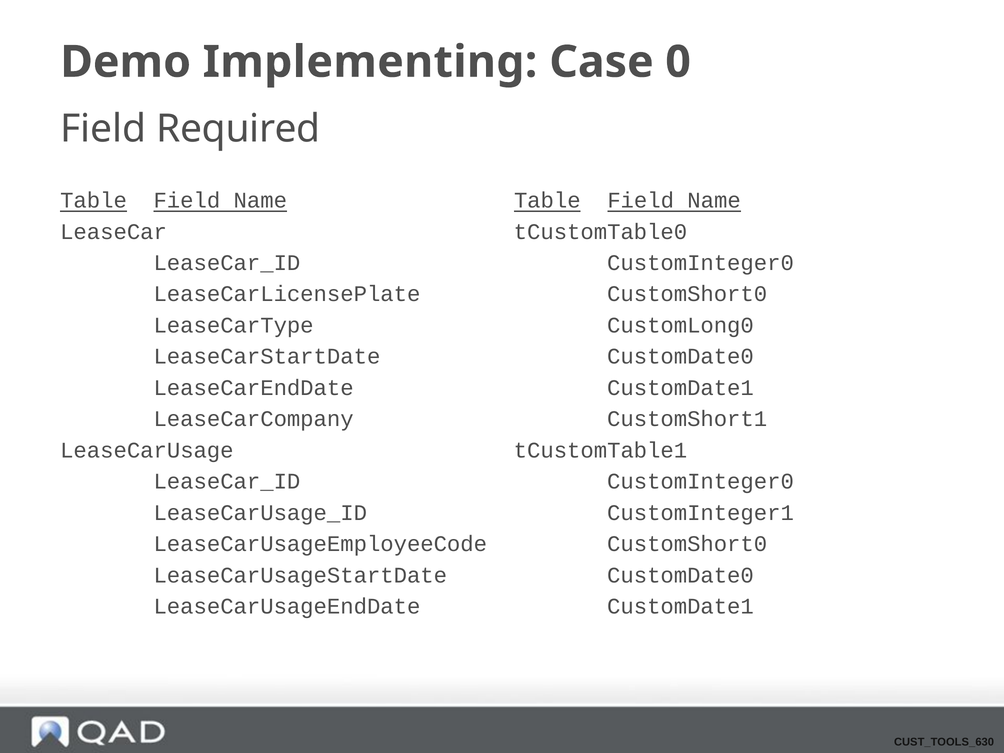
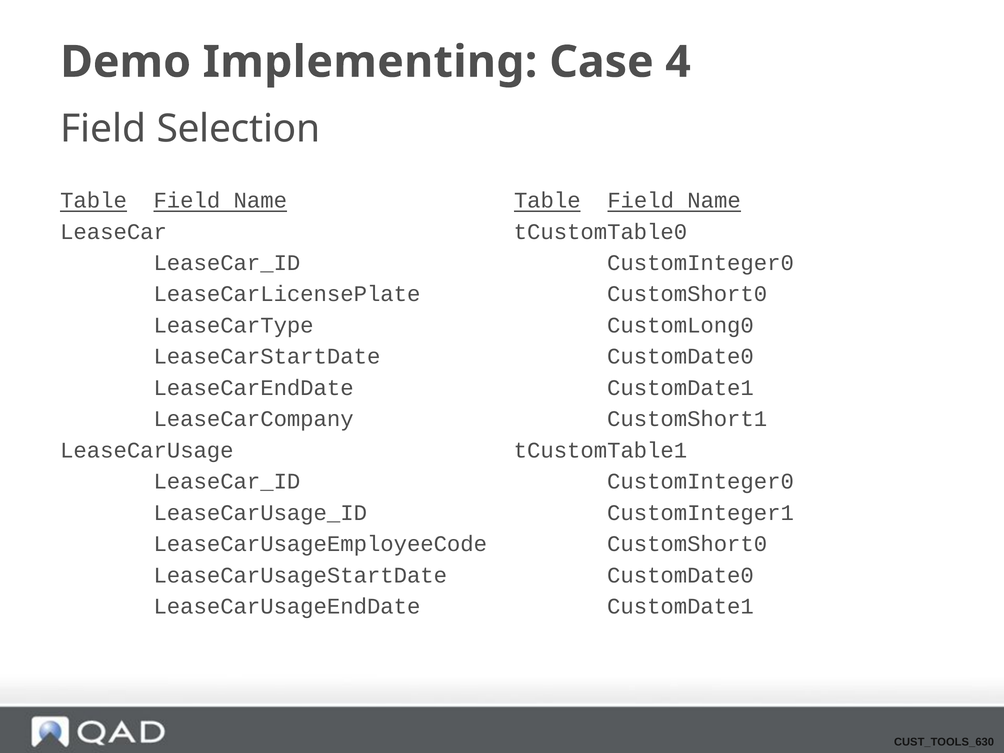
0: 0 -> 4 (678, 62)
Required: Required -> Selection (238, 129)
